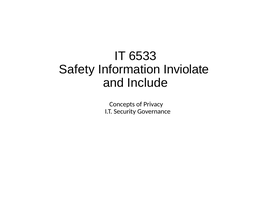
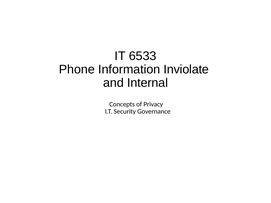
Safety: Safety -> Phone (77, 69)
Include: Include -> Internal (148, 83)
